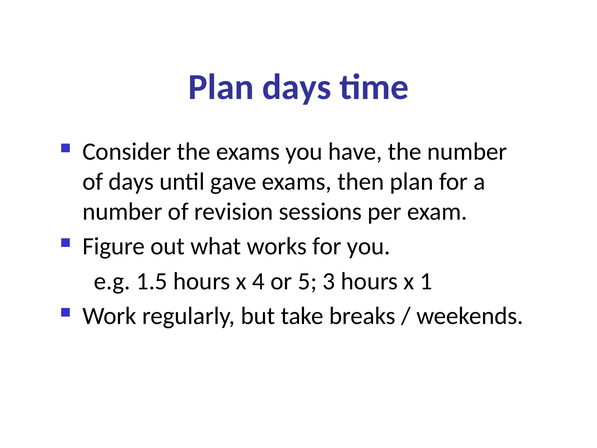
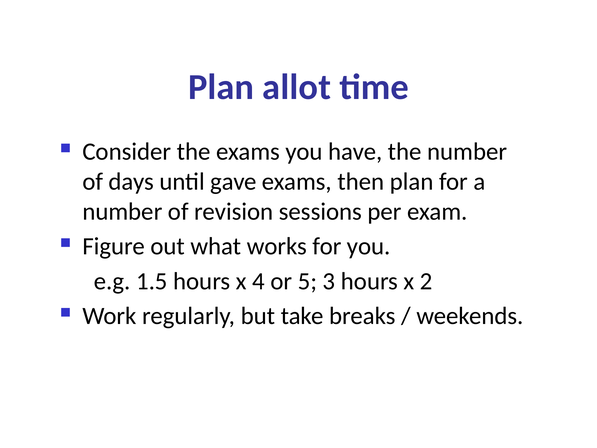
Plan days: days -> allot (297, 87)
1: 1 -> 2 (426, 281)
